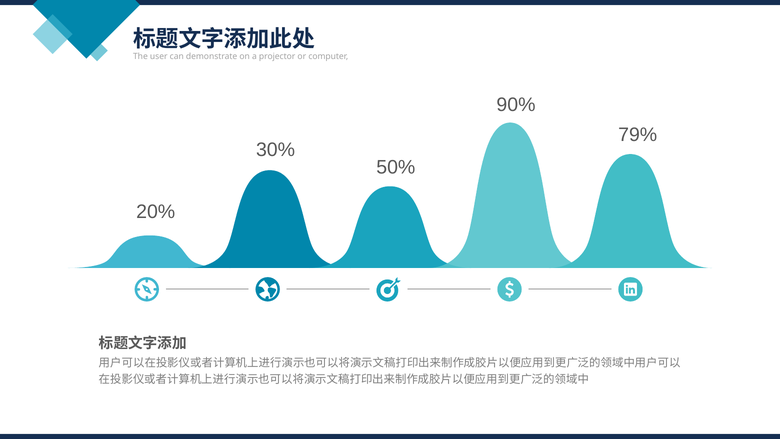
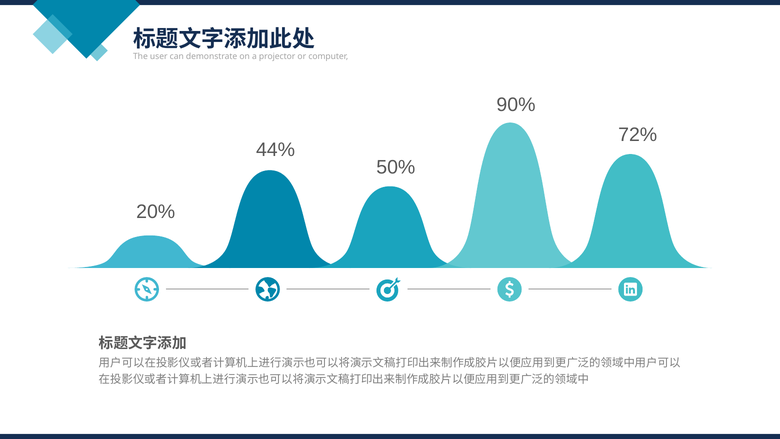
79%: 79% -> 72% (638, 135)
30%: 30% -> 44% (276, 150)
